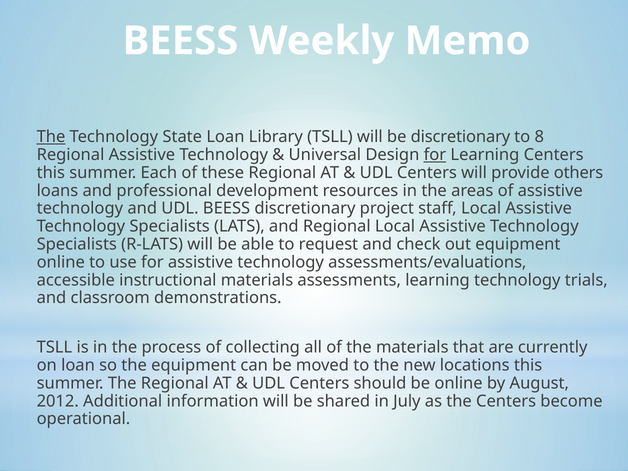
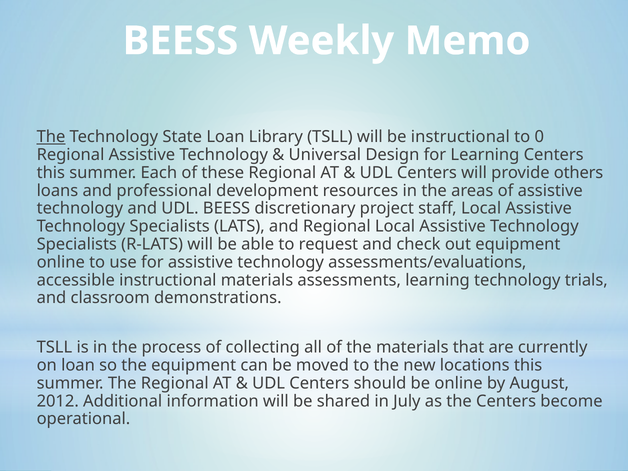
be discretionary: discretionary -> instructional (460, 137)
8: 8 -> 0 (539, 137)
for underline: present -> none (435, 155)
